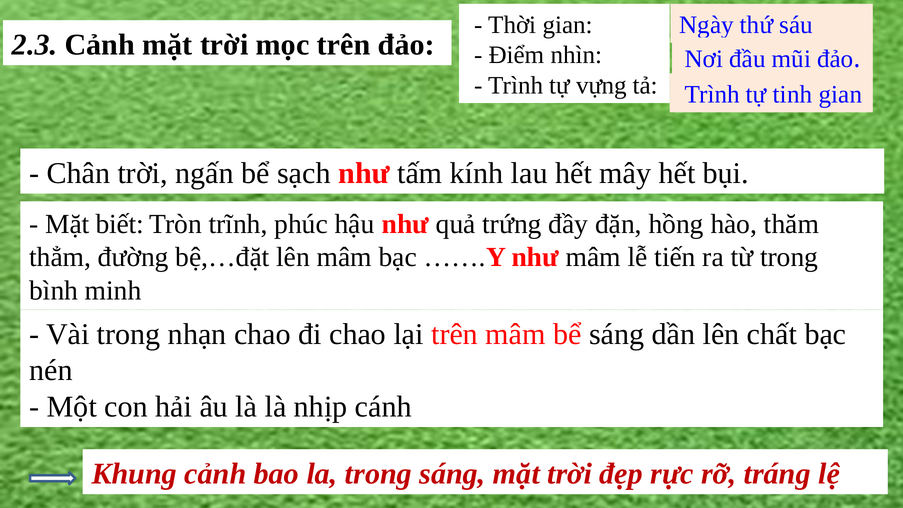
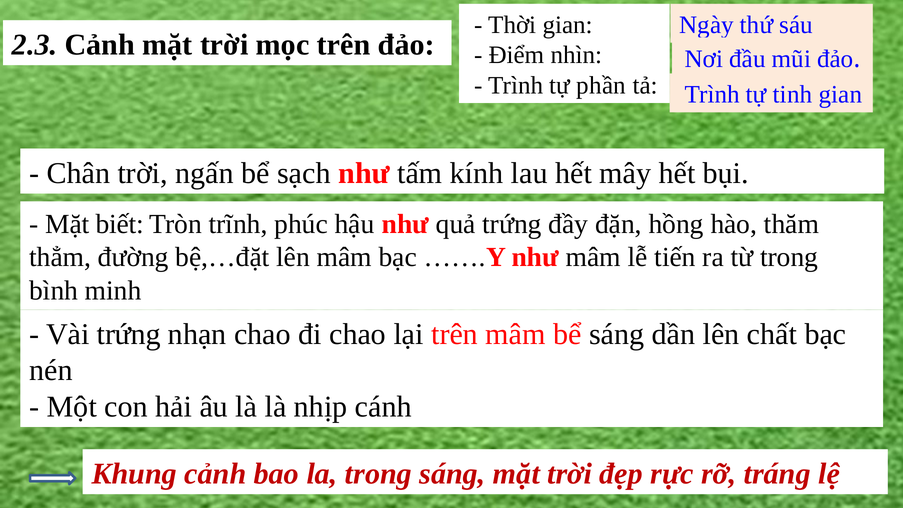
vựng: vựng -> phần (601, 85)
Vài trong: trong -> trứng (129, 334)
